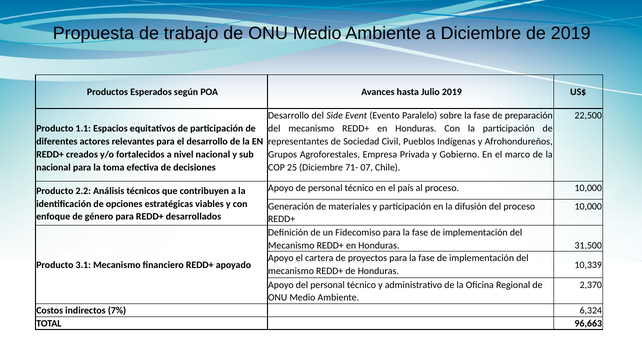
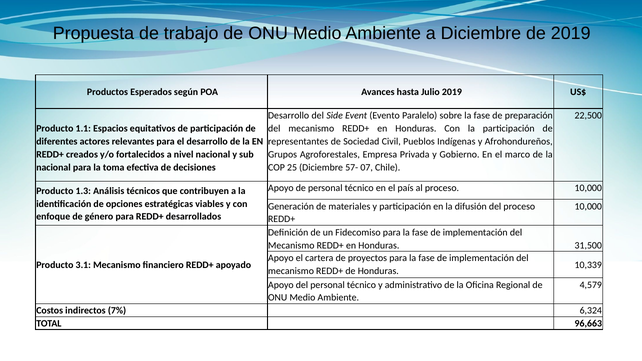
71-: 71- -> 57- (352, 167)
2.2: 2.2 -> 1.3 (83, 191)
2,370: 2,370 -> 4,579 (591, 285)
